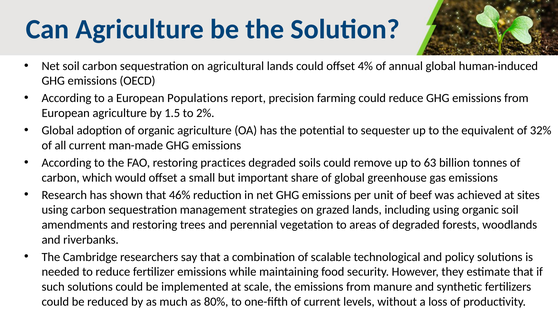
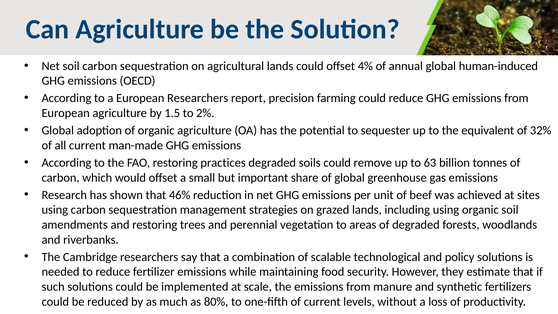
European Populations: Populations -> Researchers (198, 98)
